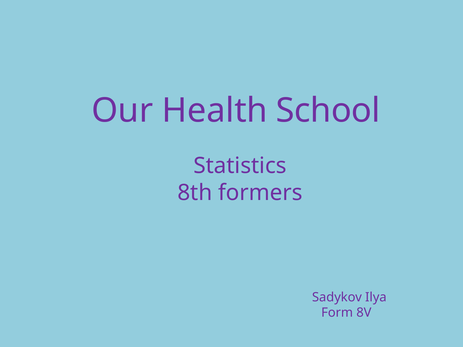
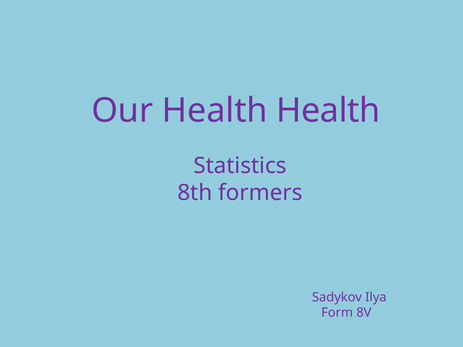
Health School: School -> Health (328, 111)
